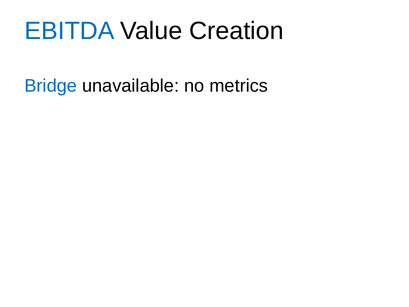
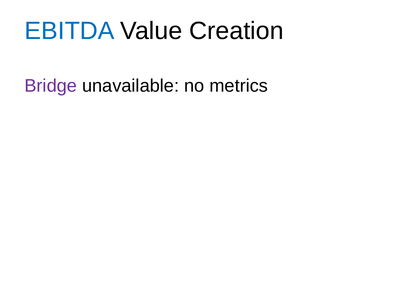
Bridge colour: blue -> purple (51, 86)
